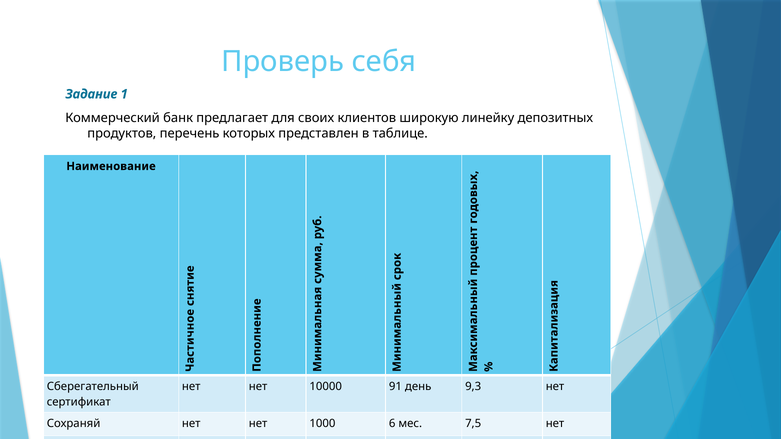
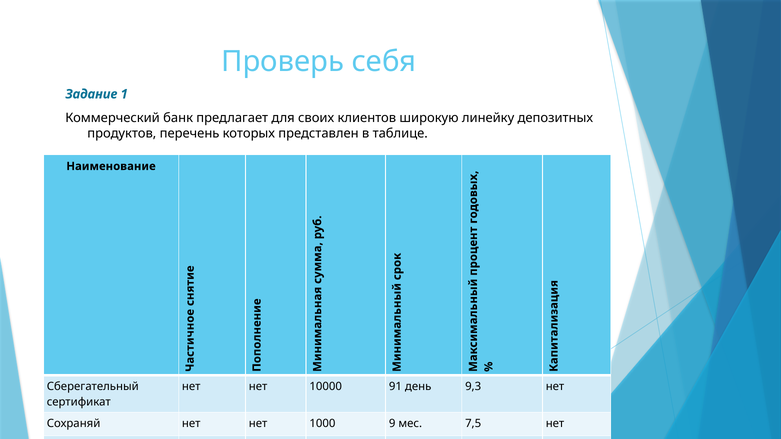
6: 6 -> 9 (392, 424)
